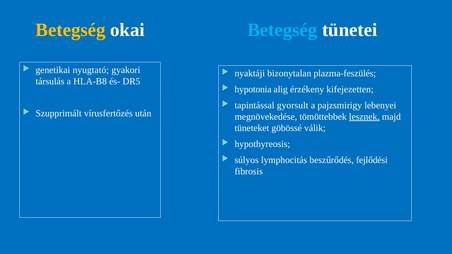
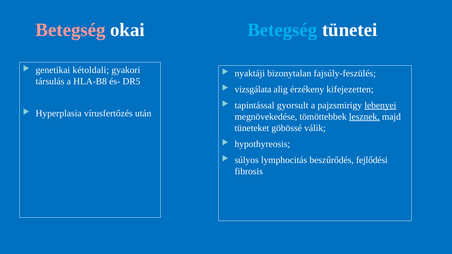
Betegség colour: yellow -> pink (71, 30)
nyugtató: nyugtató -> kétoldali (91, 70)
plazma-feszülés: plazma-feszülés -> fajsúly-feszülés (345, 73)
hypotonia: hypotonia -> vizsgálata (253, 89)
lebenyei underline: none -> present (380, 105)
Szupprimált: Szupprimált -> Hyperplasia (59, 113)
